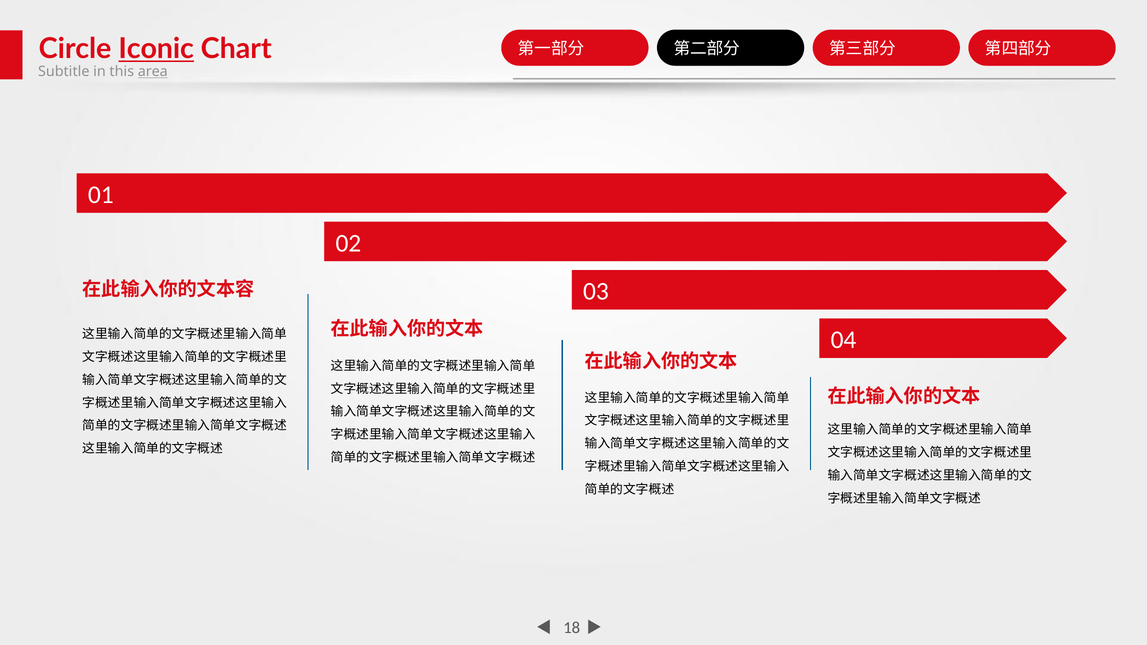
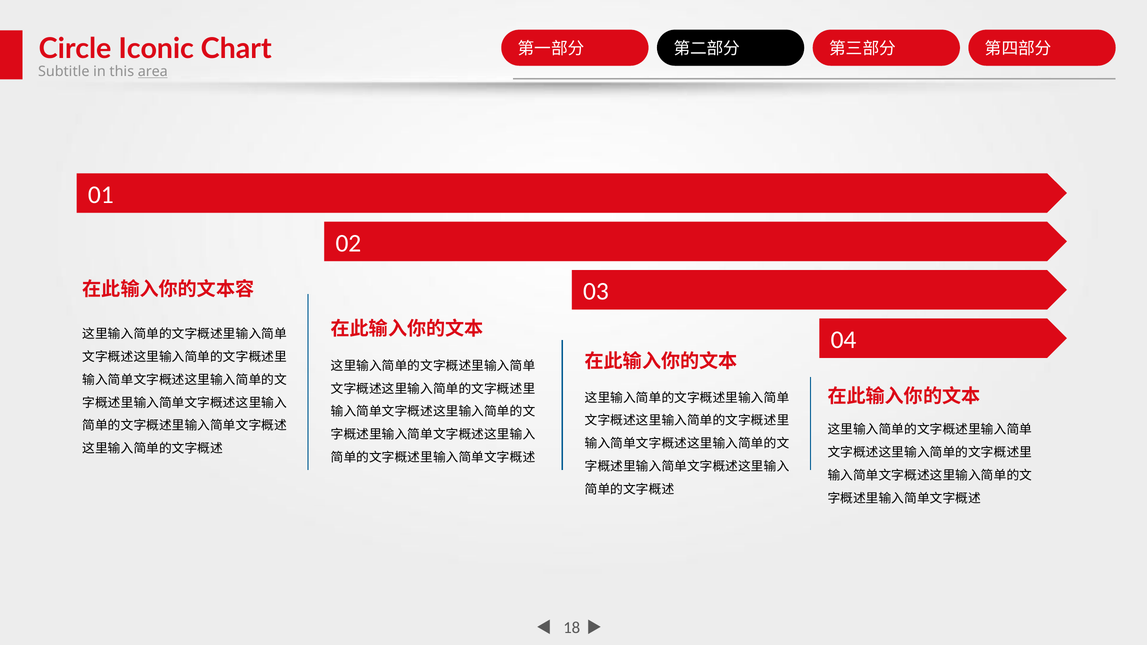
Iconic underline: present -> none (156, 49)
